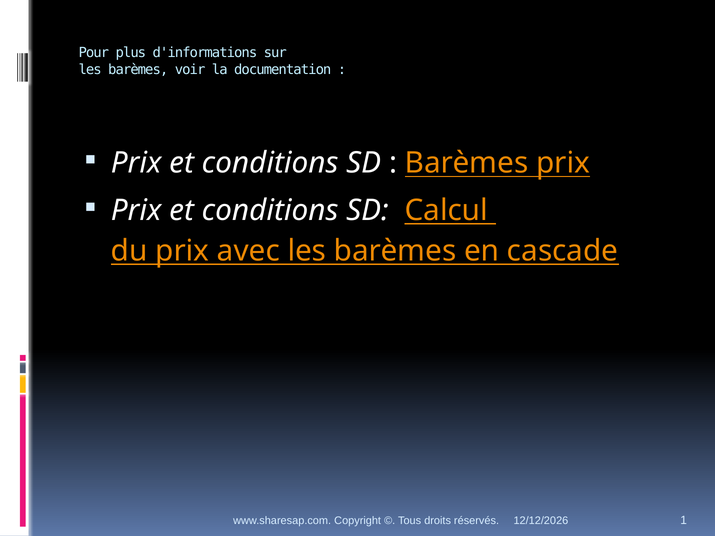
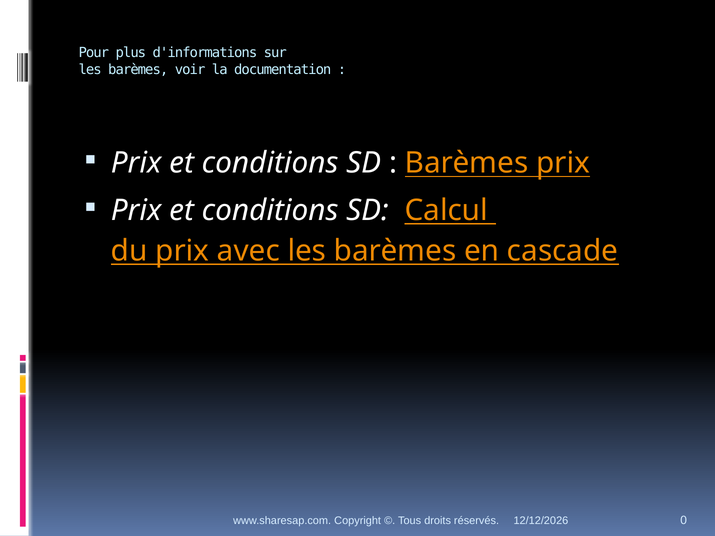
1: 1 -> 0 (684, 521)
